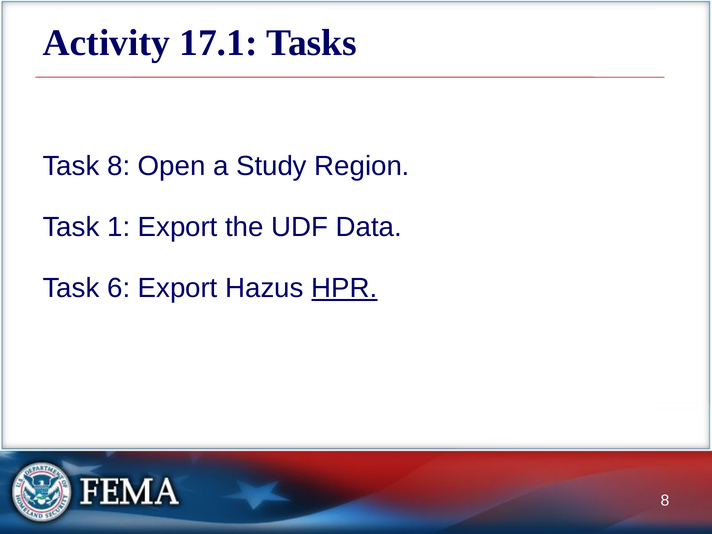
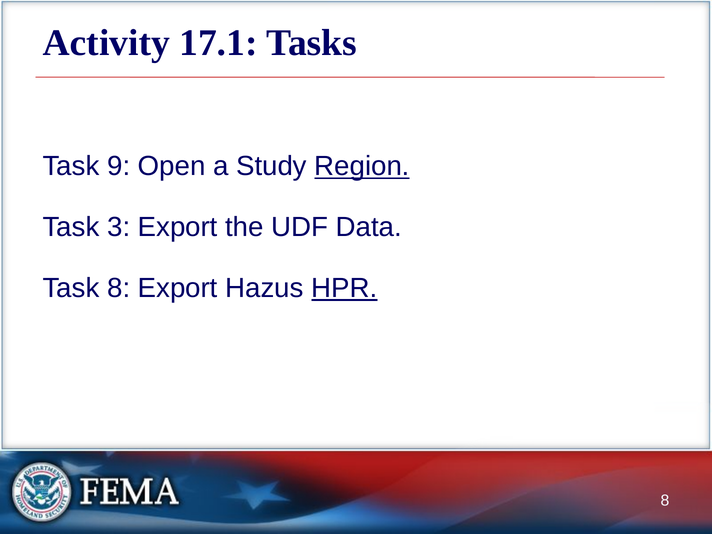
Task 8: 8 -> 9 (119, 166)
Region underline: none -> present (362, 166)
1: 1 -> 3 (119, 227)
Task 6: 6 -> 8 (119, 288)
